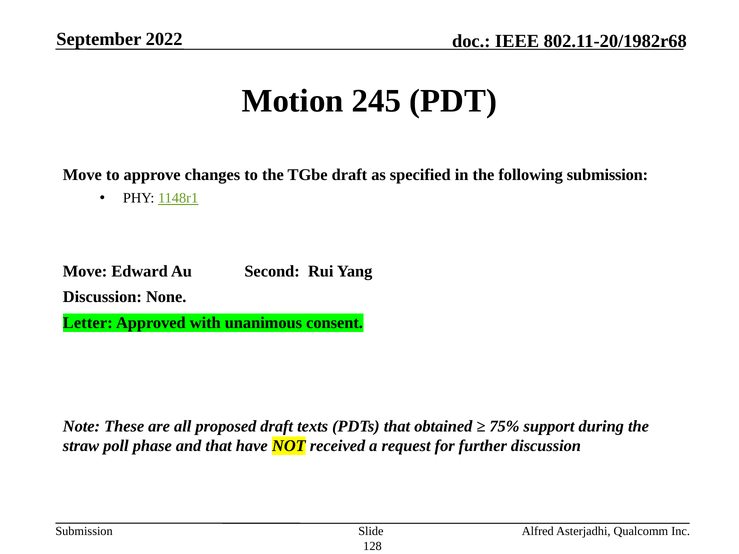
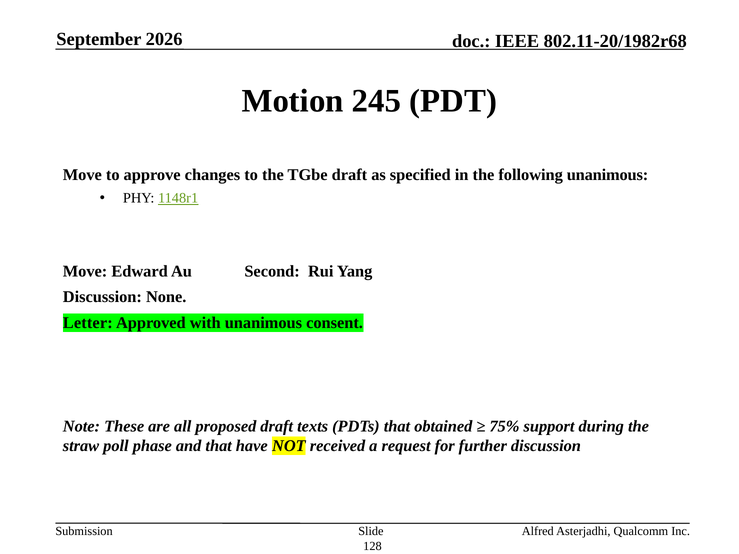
2022: 2022 -> 2026 (164, 39)
following submission: submission -> unanimous (608, 175)
